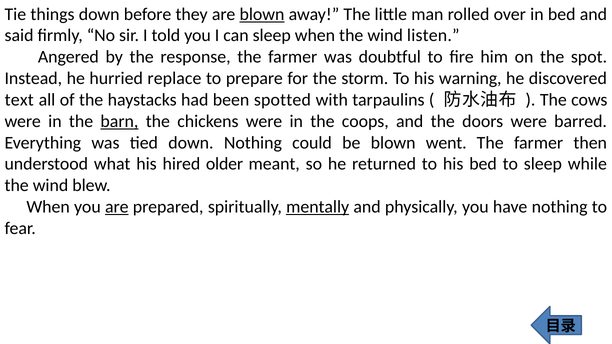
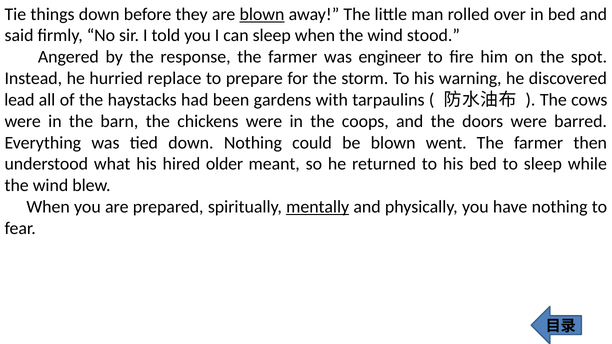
listen: listen -> stood (433, 36)
doubtful: doubtful -> engineer (390, 57)
text: text -> lead (19, 100)
spotted: spotted -> gardens (282, 100)
barn underline: present -> none (119, 121)
are underline: present -> none (117, 207)
